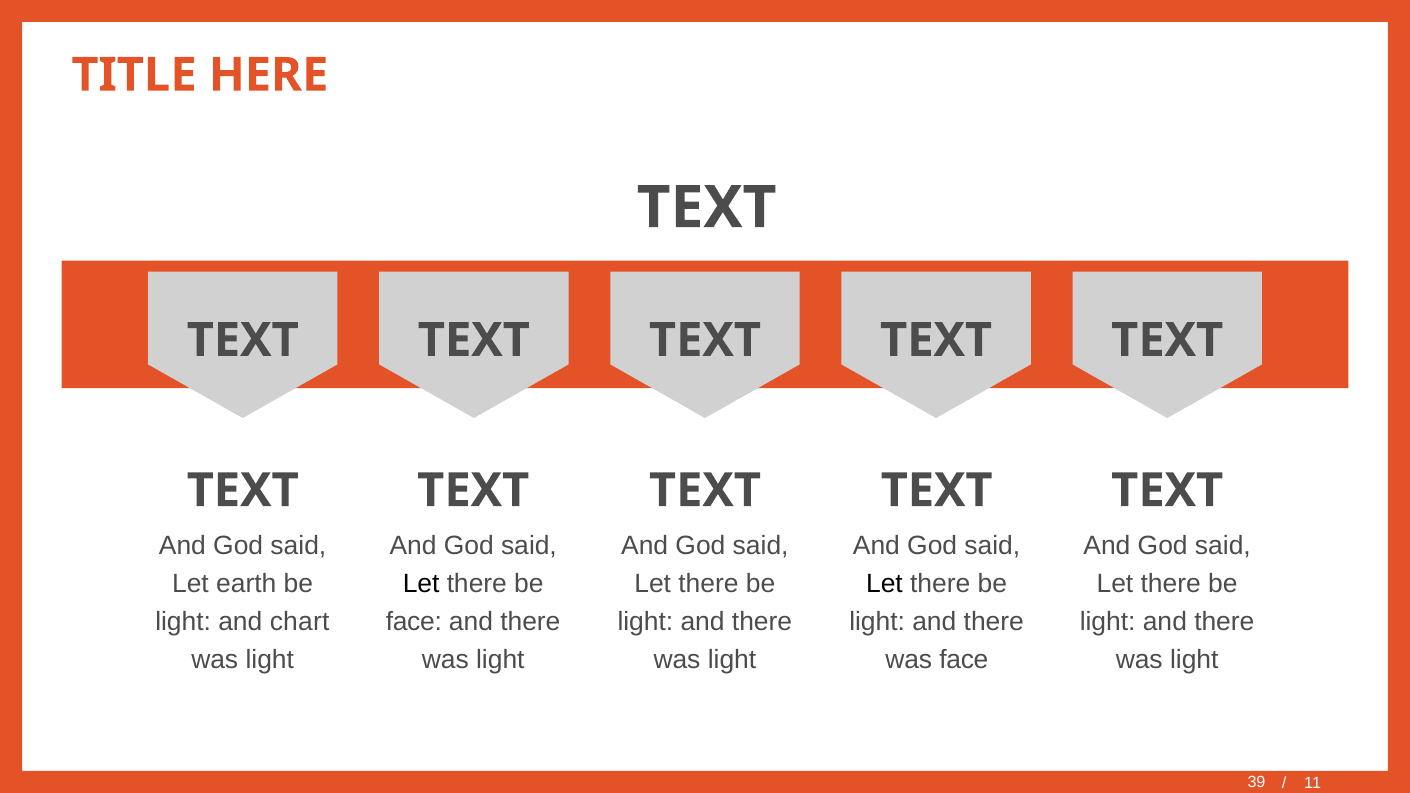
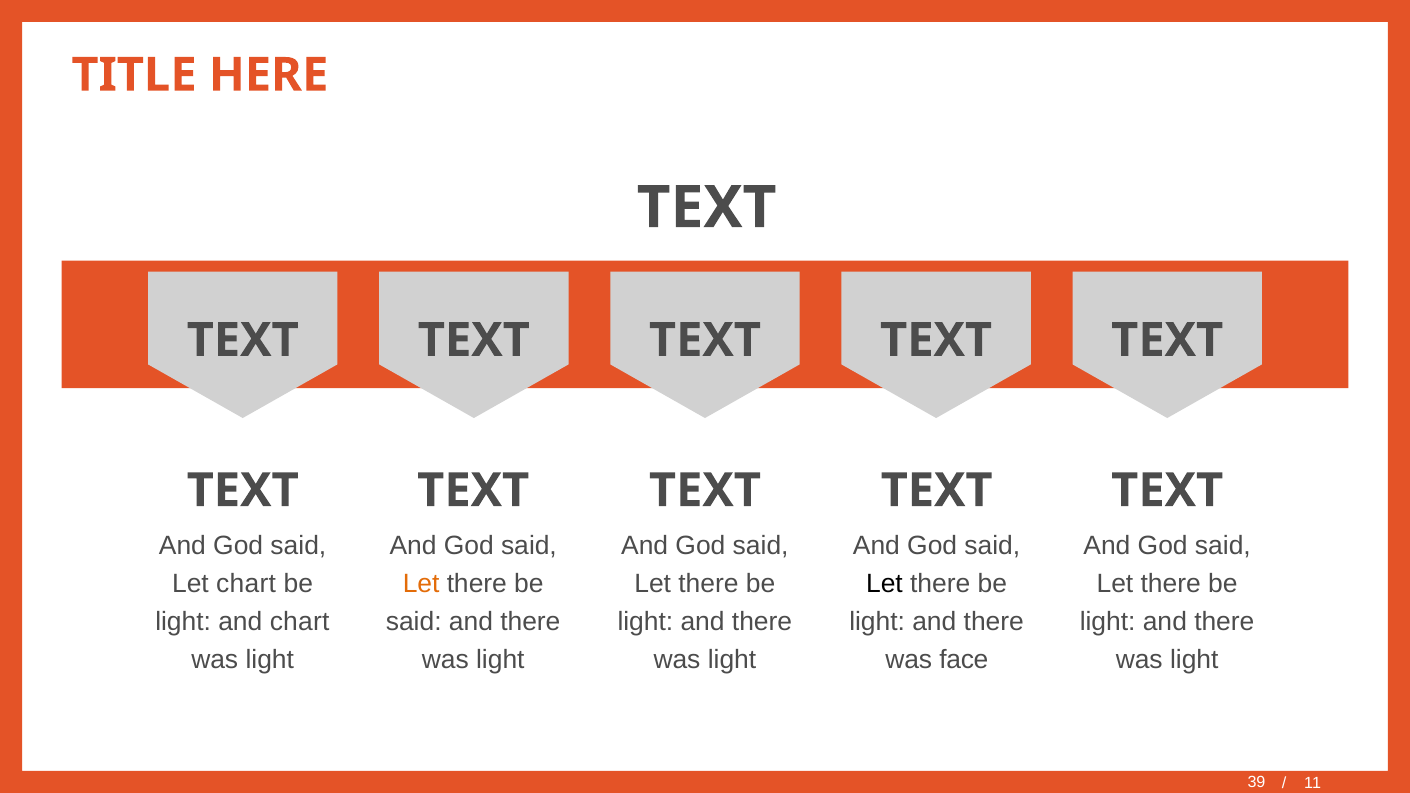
Let earth: earth -> chart (246, 584)
Let colour: black -> orange (421, 584)
face: face -> said (414, 622)
